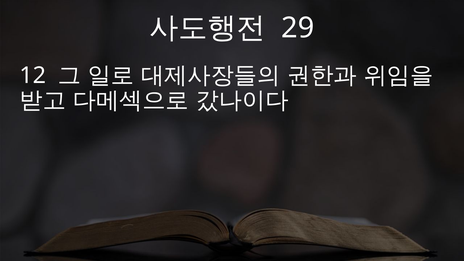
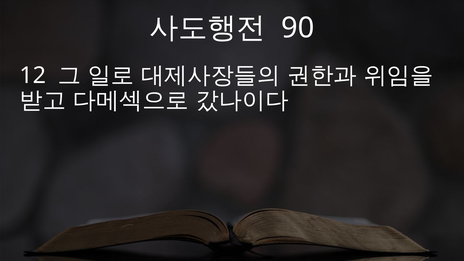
29: 29 -> 90 (298, 28)
